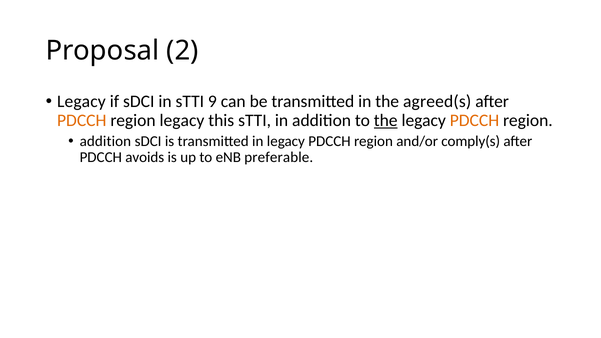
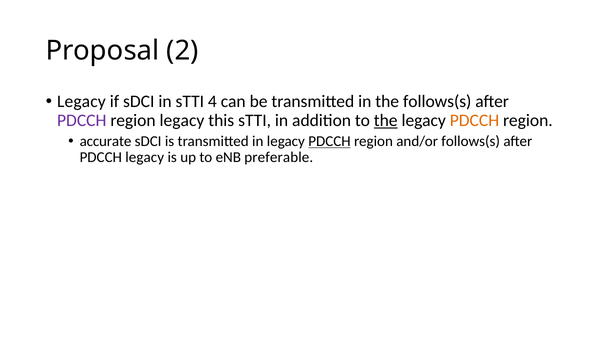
9: 9 -> 4 (212, 102)
the agreed(s: agreed(s -> follows(s (437, 102)
PDCCH colour: orange -> purple (82, 121)
addition: addition -> accurate (106, 141)
PDCCH underline: none -> present (329, 141)
and/or comply(s: comply(s -> follows(s (471, 141)
PDCCH avoids: avoids -> legacy (145, 157)
